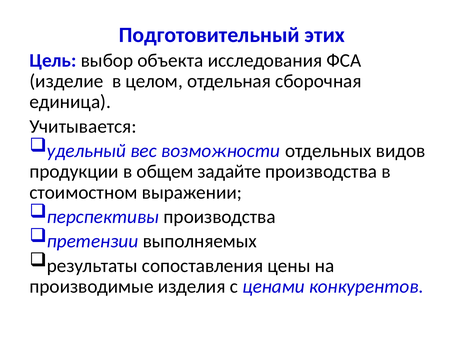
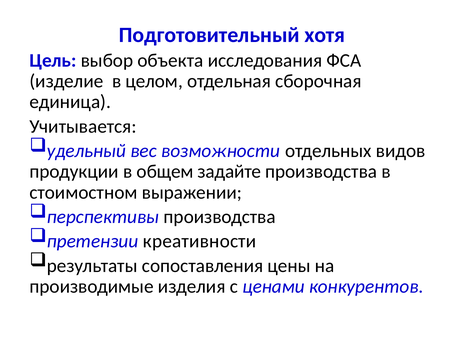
этих: этих -> хотя (325, 35)
выполняемых: выполняемых -> креативности (200, 242)
